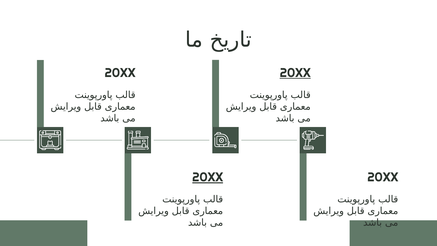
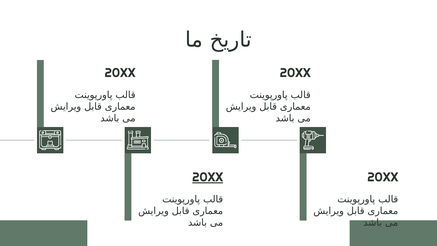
20XX underline: present -> none (295, 73)
